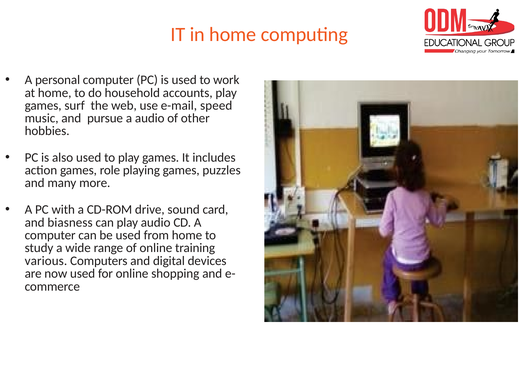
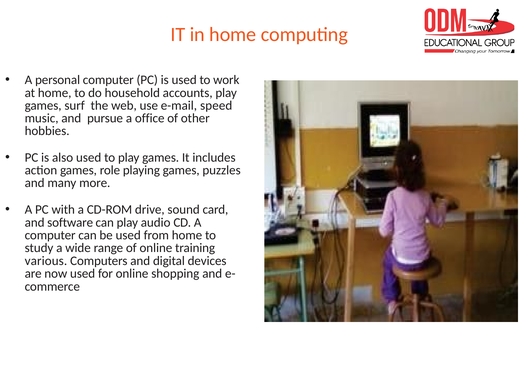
a audio: audio -> office (150, 118)
biasness: biasness -> software (70, 222)
